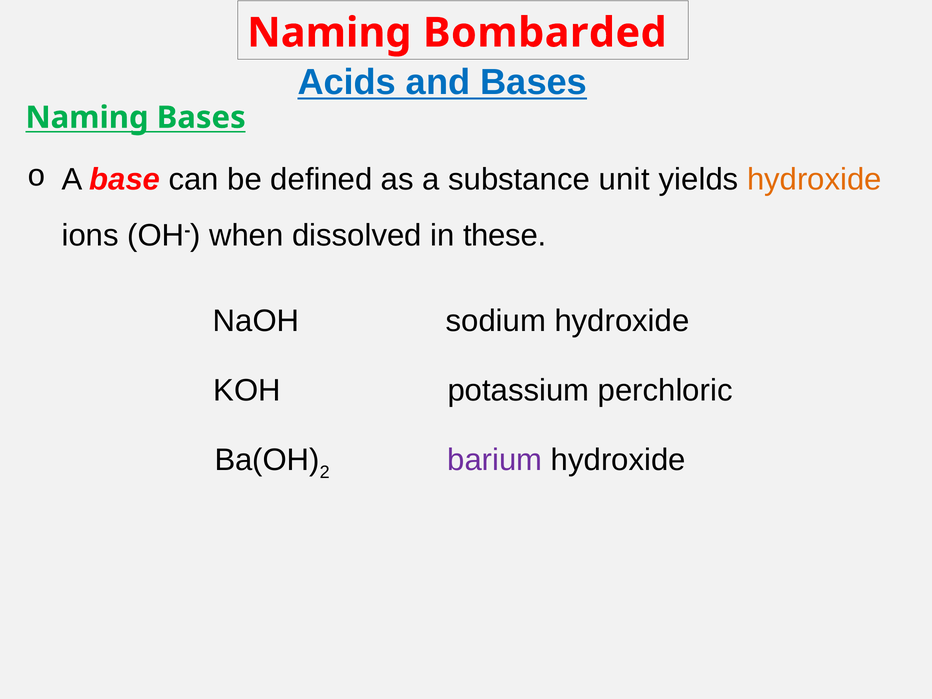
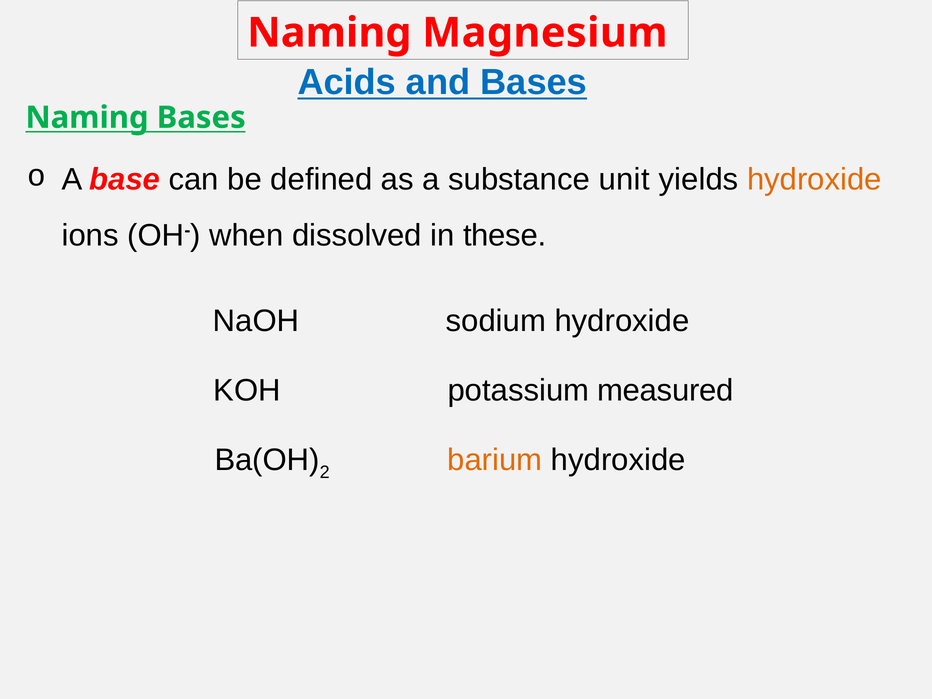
Bombarded: Bombarded -> Magnesium (545, 33)
perchloric: perchloric -> measured (665, 390)
barium colour: purple -> orange (495, 460)
